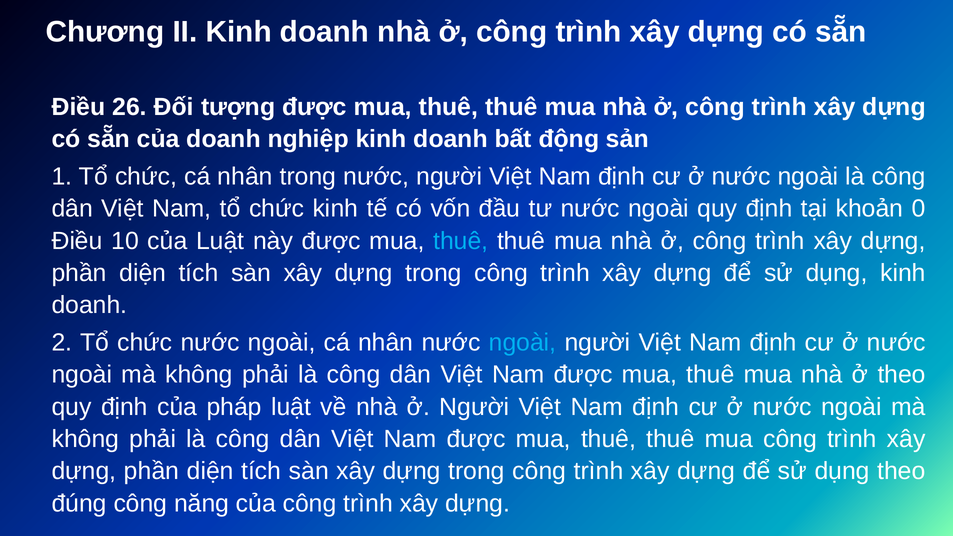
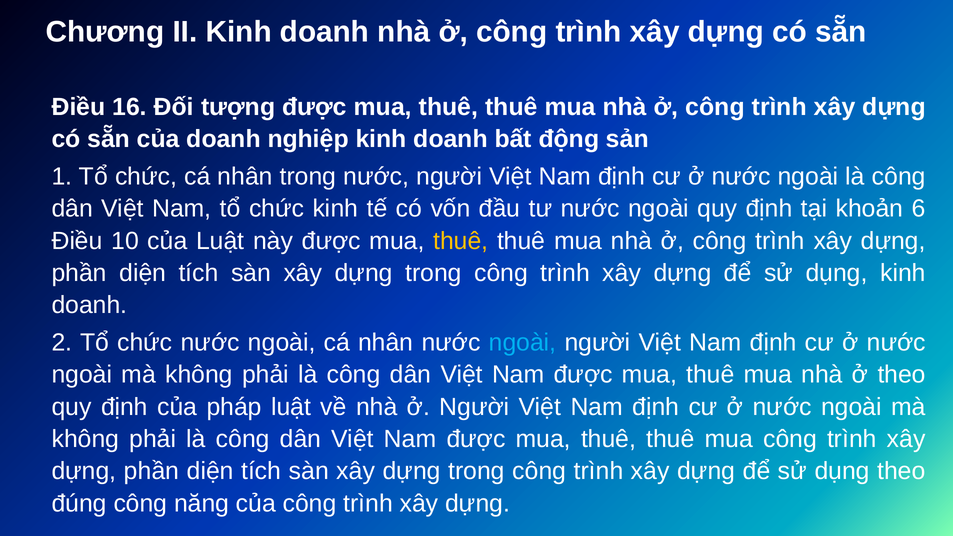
26: 26 -> 16 (130, 107)
0: 0 -> 6 (919, 209)
thuê colour: light blue -> yellow (461, 241)
